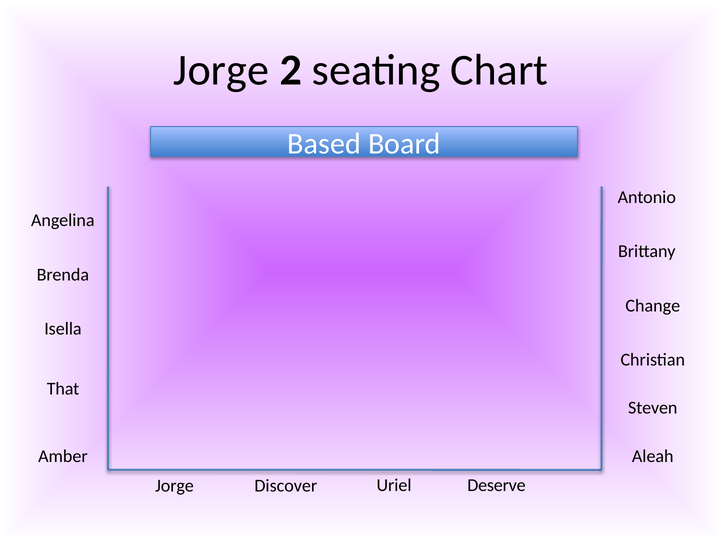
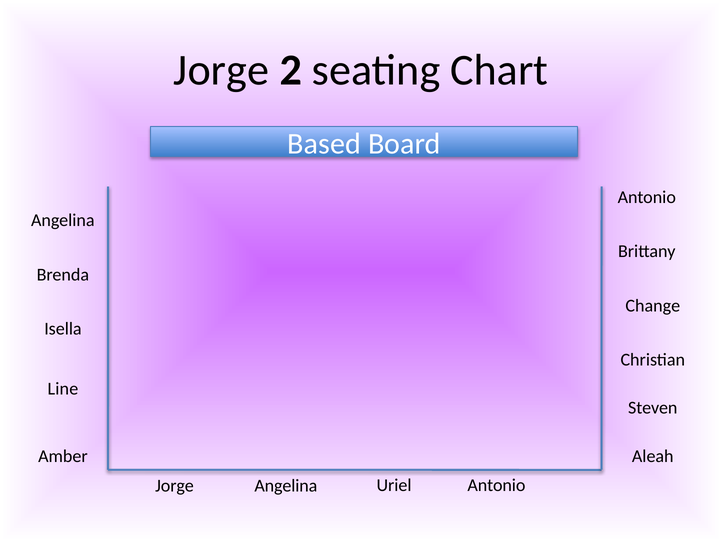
That: That -> Line (63, 389)
Deserve: Deserve -> Antonio (496, 485)
Discover: Discover -> Angelina (286, 485)
